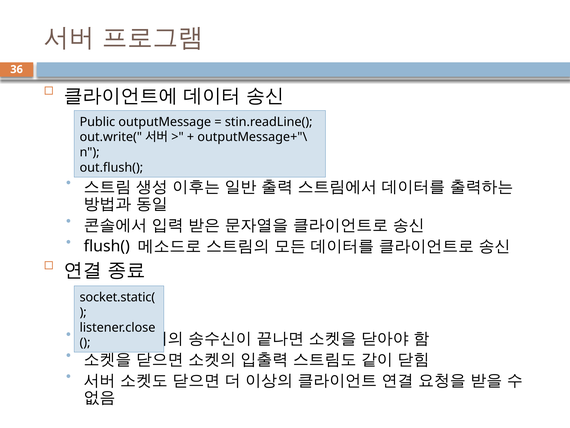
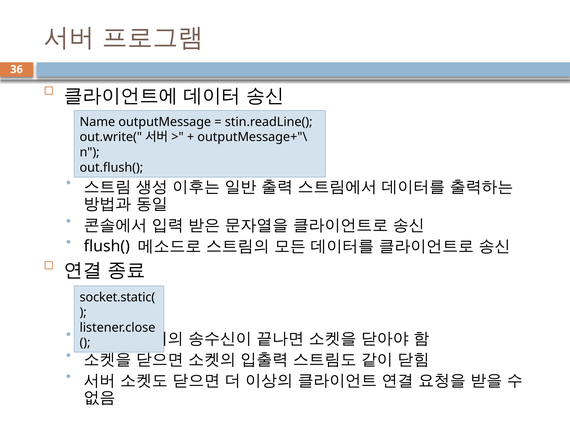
Public: Public -> Name (97, 122)
